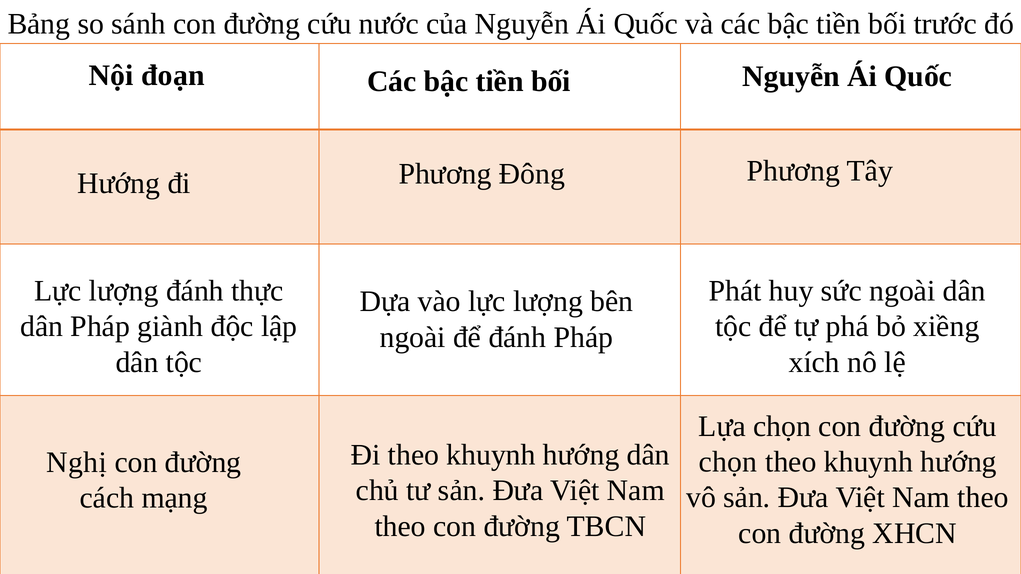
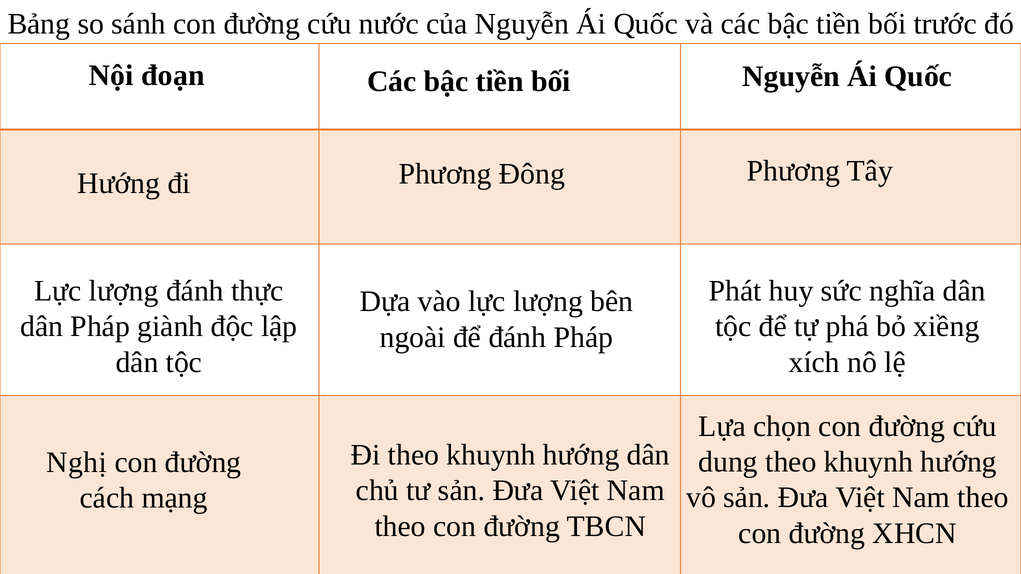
sức ngoài: ngoài -> nghĩa (902, 291)
chọn: chọn -> dung (728, 462)
